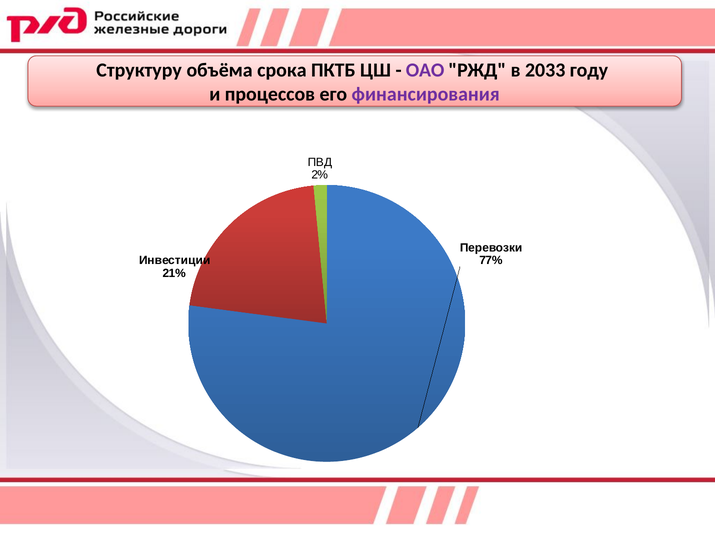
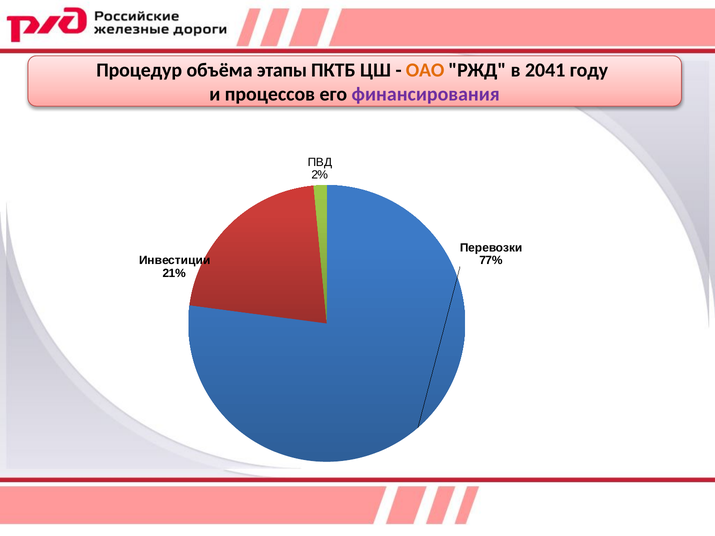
Структуру: Структуру -> Процедур (139, 70)
срока: срока -> этапы (282, 70)
ОАО colour: purple -> orange (425, 70)
2033: 2033 -> 2041 (545, 70)
